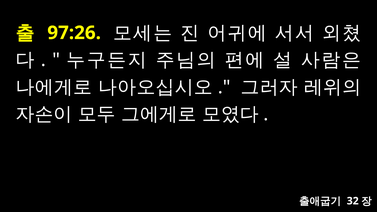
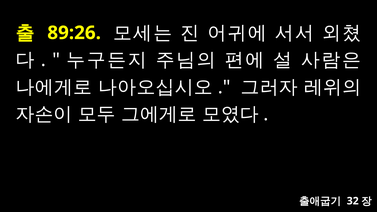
97:26: 97:26 -> 89:26 (74, 33)
